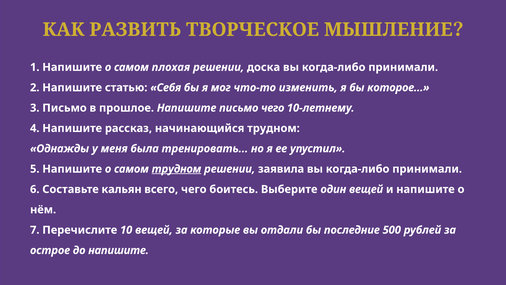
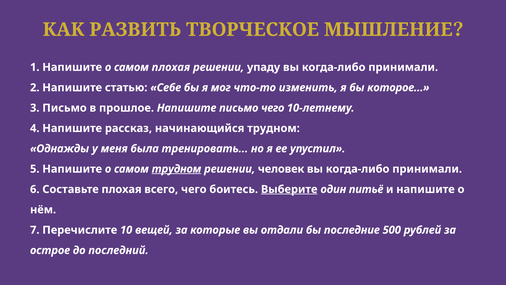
доска: доска -> упаду (264, 67)
Себя: Себя -> Себе (166, 87)
заявила: заявила -> человек (281, 169)
Составьте кальян: кальян -> плохая (122, 189)
Выберите underline: none -> present (289, 189)
один вещей: вещей -> питьё (366, 189)
до напишите: напишите -> последний (118, 250)
